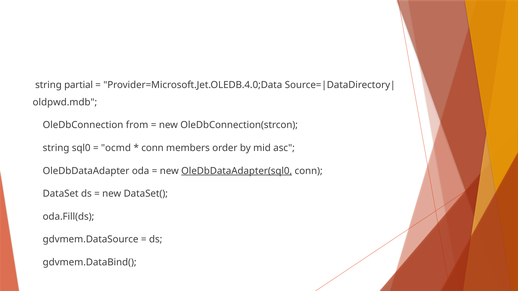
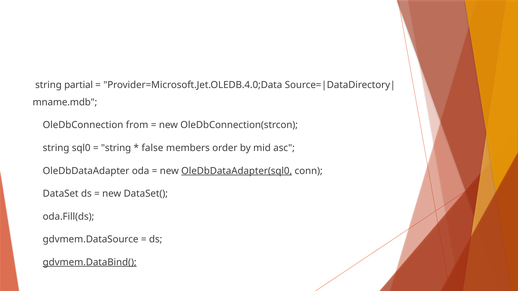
oldpwd.mdb: oldpwd.mdb -> mname.mdb (65, 102)
ocmd: ocmd -> string (116, 148)
conn: conn -> false (152, 148)
gdvmem.DataBind( underline: none -> present (90, 263)
